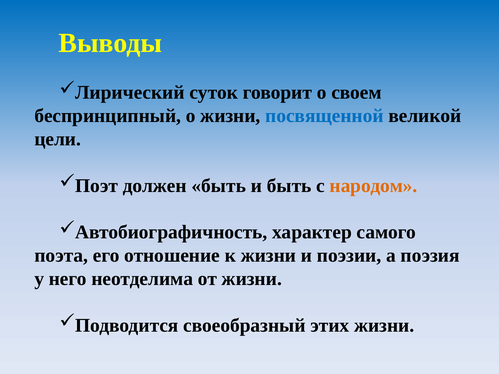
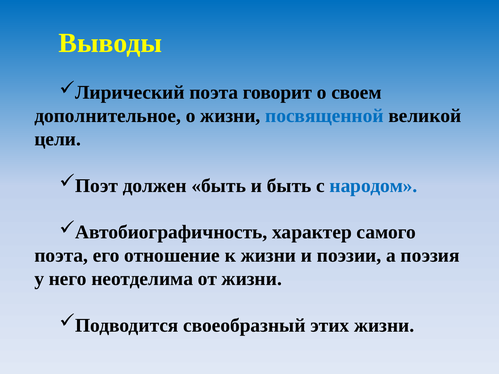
суток: суток -> поэта (214, 93)
беспринципный: беспринципный -> дополнительное (108, 116)
народом colour: orange -> blue (374, 186)
